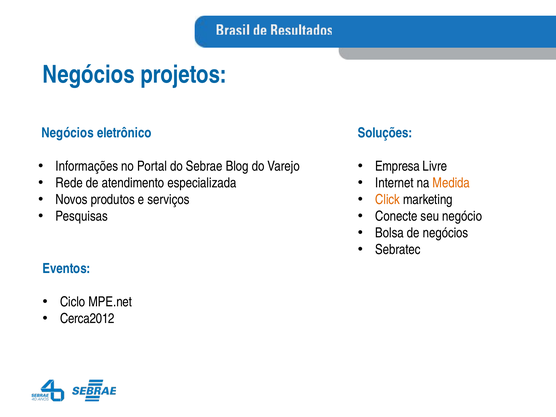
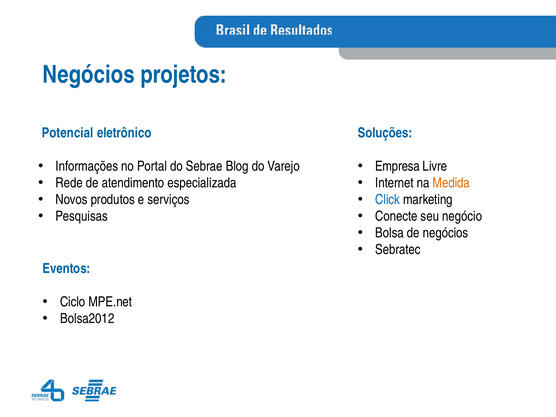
Negócios: Negócios -> Potencial (68, 133)
Click colour: orange -> blue (388, 200)
Cerca2012: Cerca2012 -> Bolsa2012 (87, 319)
